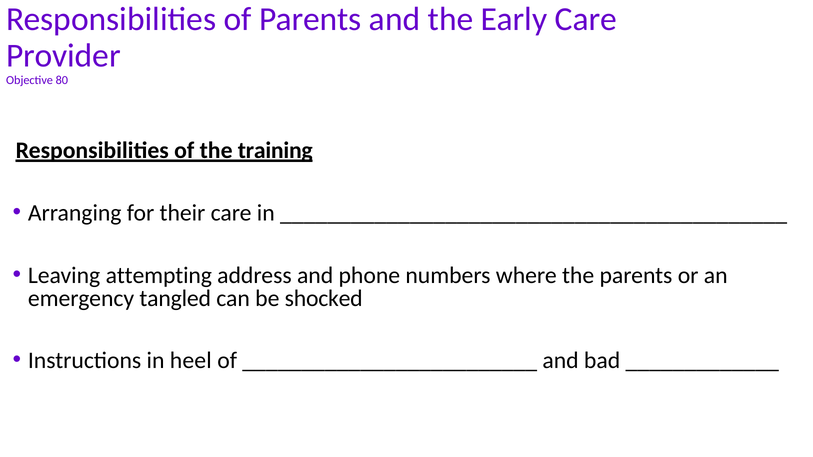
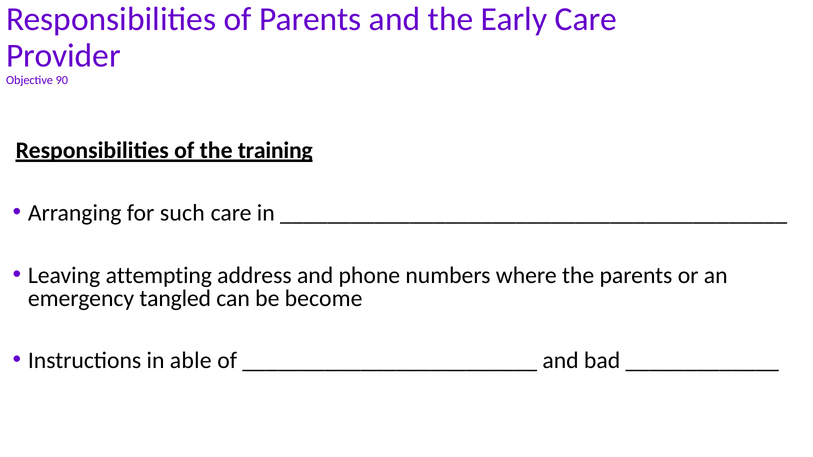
80: 80 -> 90 (62, 80)
their: their -> such (182, 213)
shocked: shocked -> become (324, 298)
heel: heel -> able (191, 361)
